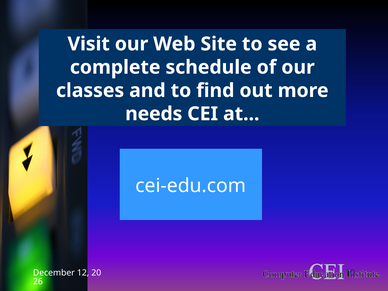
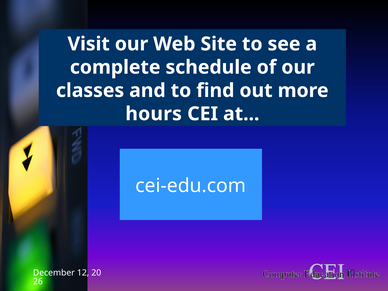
needs: needs -> hours (154, 114)
